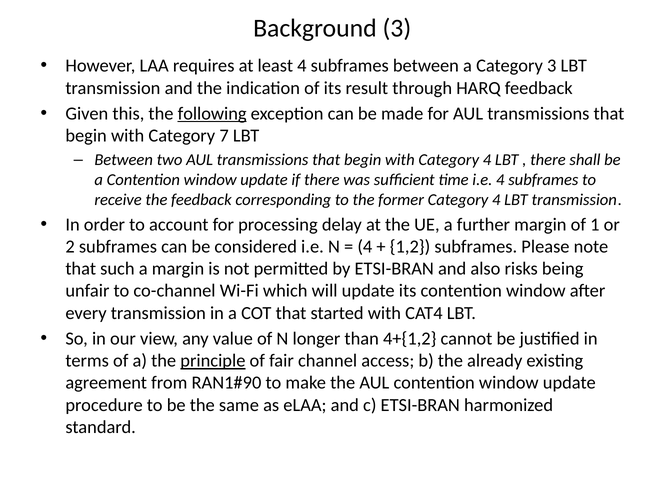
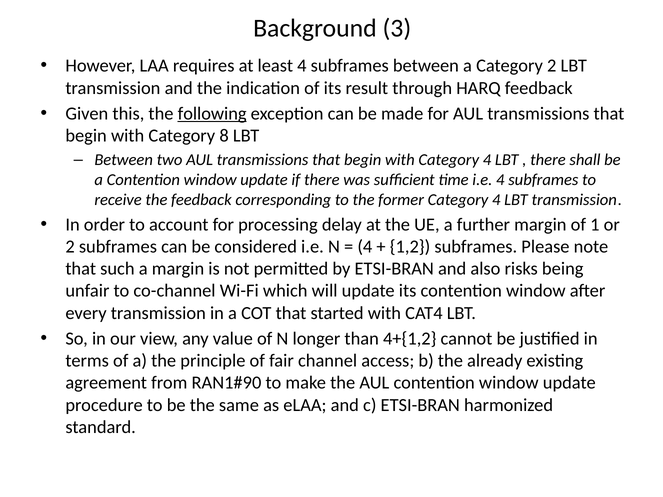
Category 3: 3 -> 2 (552, 66)
7: 7 -> 8 (224, 136)
principle underline: present -> none (213, 361)
